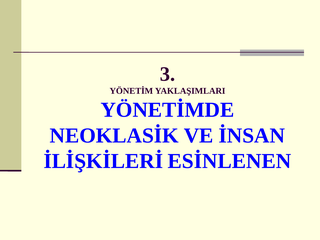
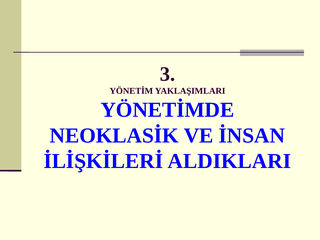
ESİNLENEN: ESİNLENEN -> ALDIKLARI (229, 161)
